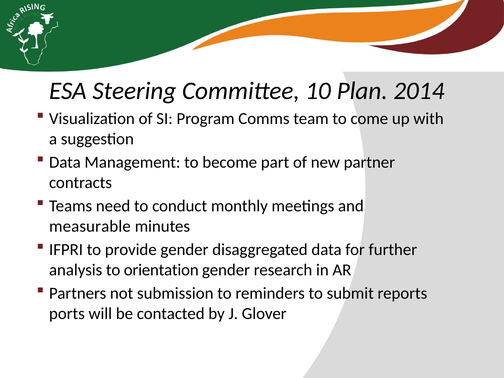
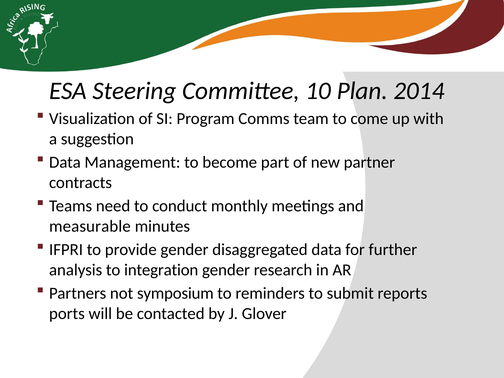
orientation: orientation -> integration (161, 270)
submission: submission -> symposium (175, 293)
